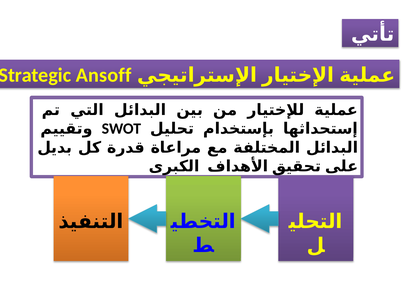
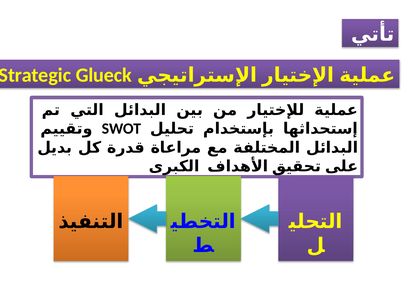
Ansoff: Ansoff -> Glueck (104, 75)
